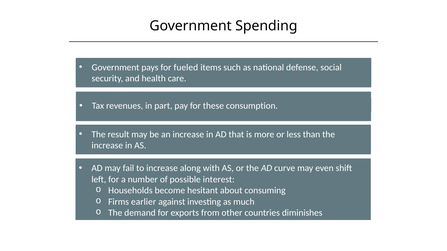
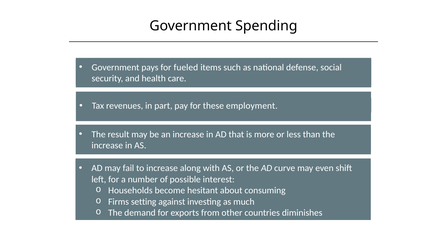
consumption: consumption -> employment (252, 106)
earlier: earlier -> setting (144, 202)
